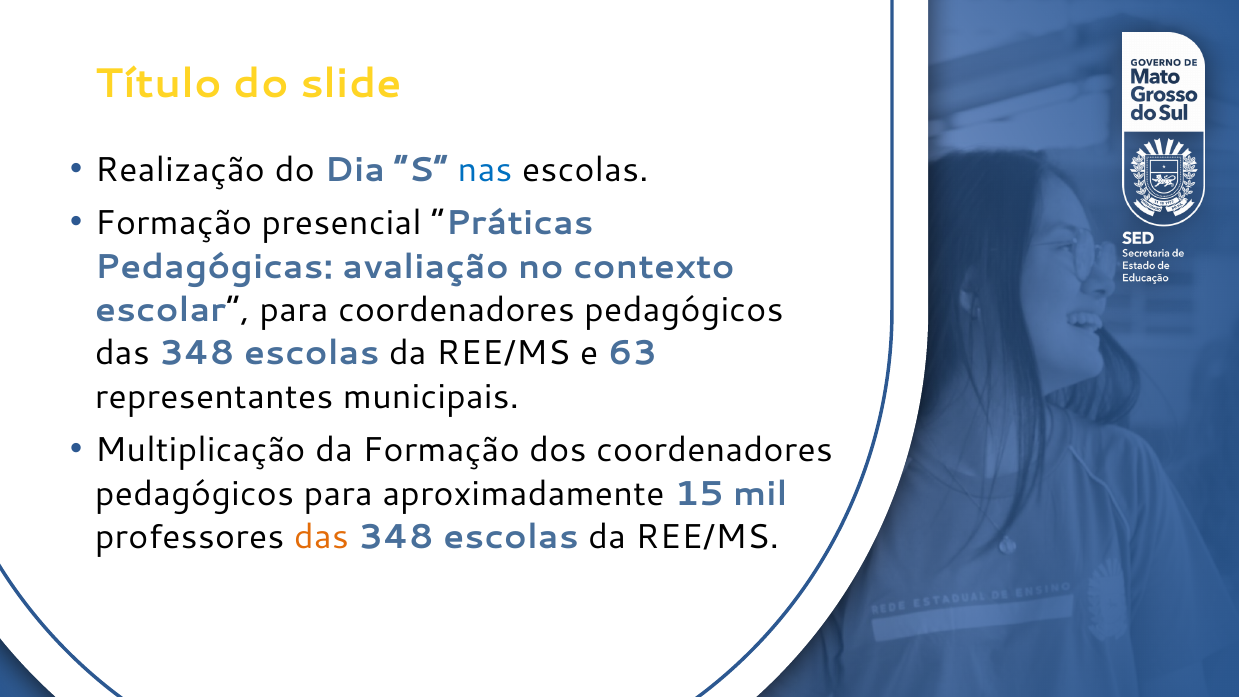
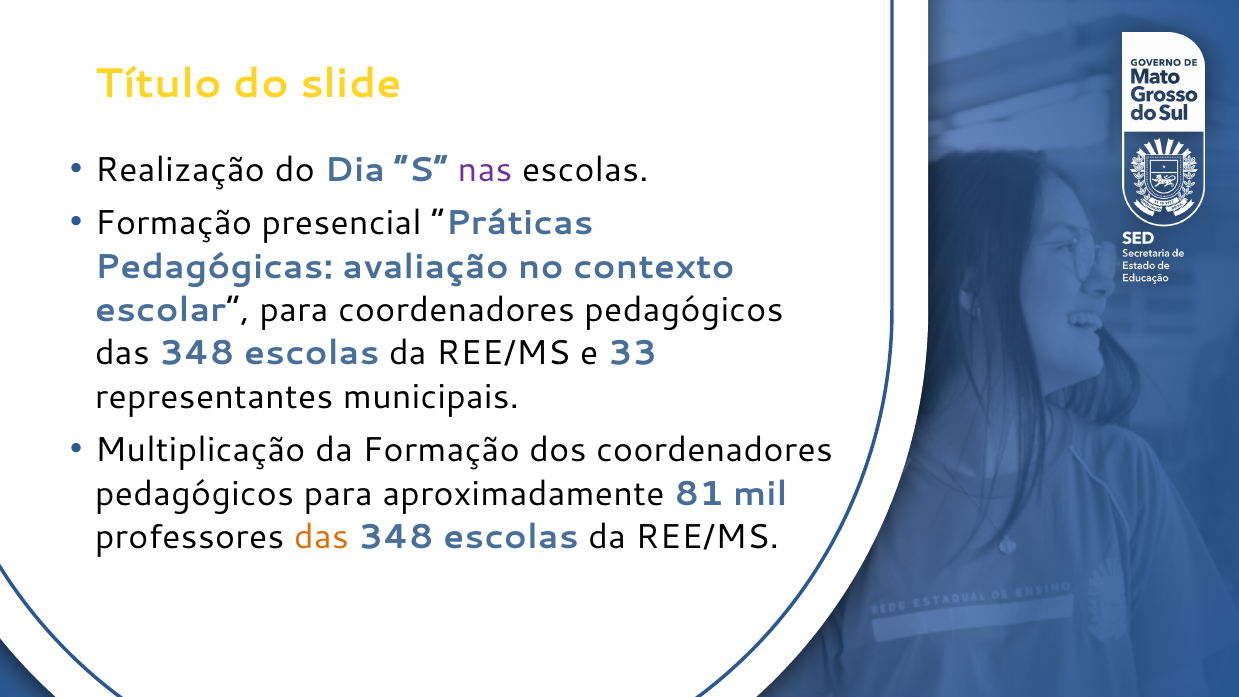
nas colour: blue -> purple (485, 170)
63: 63 -> 33 (633, 353)
15: 15 -> 81 (699, 494)
